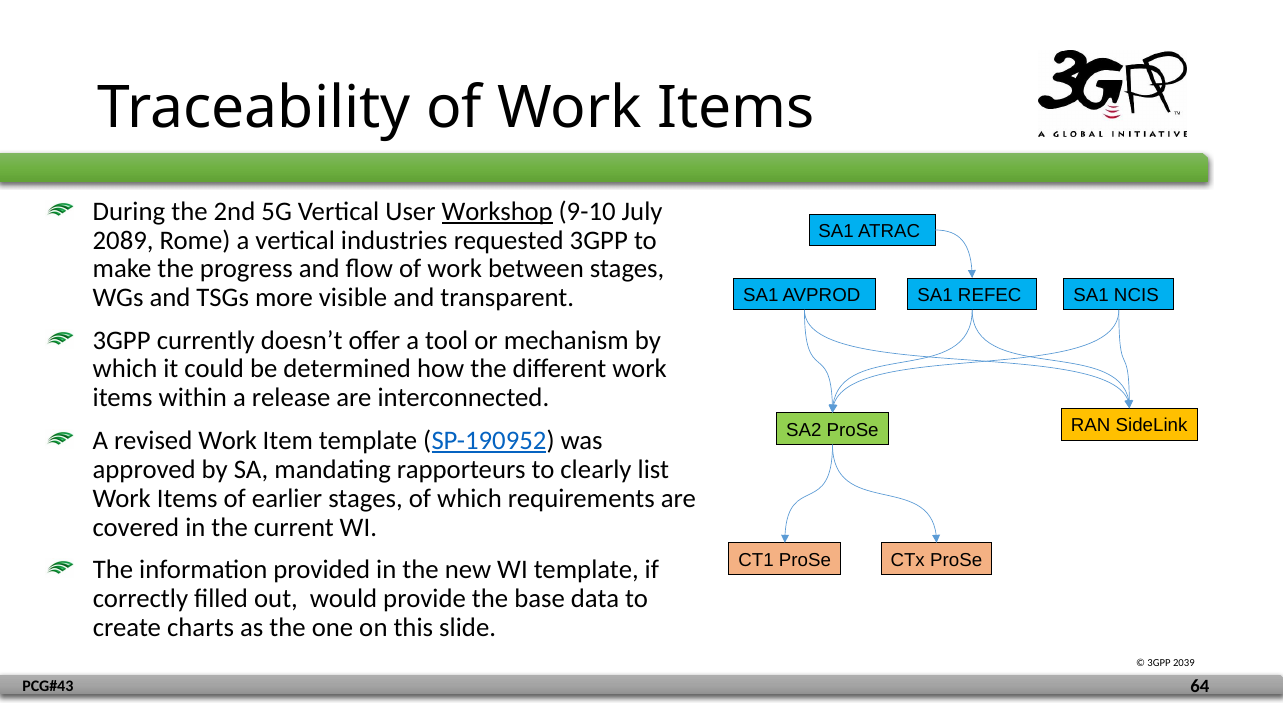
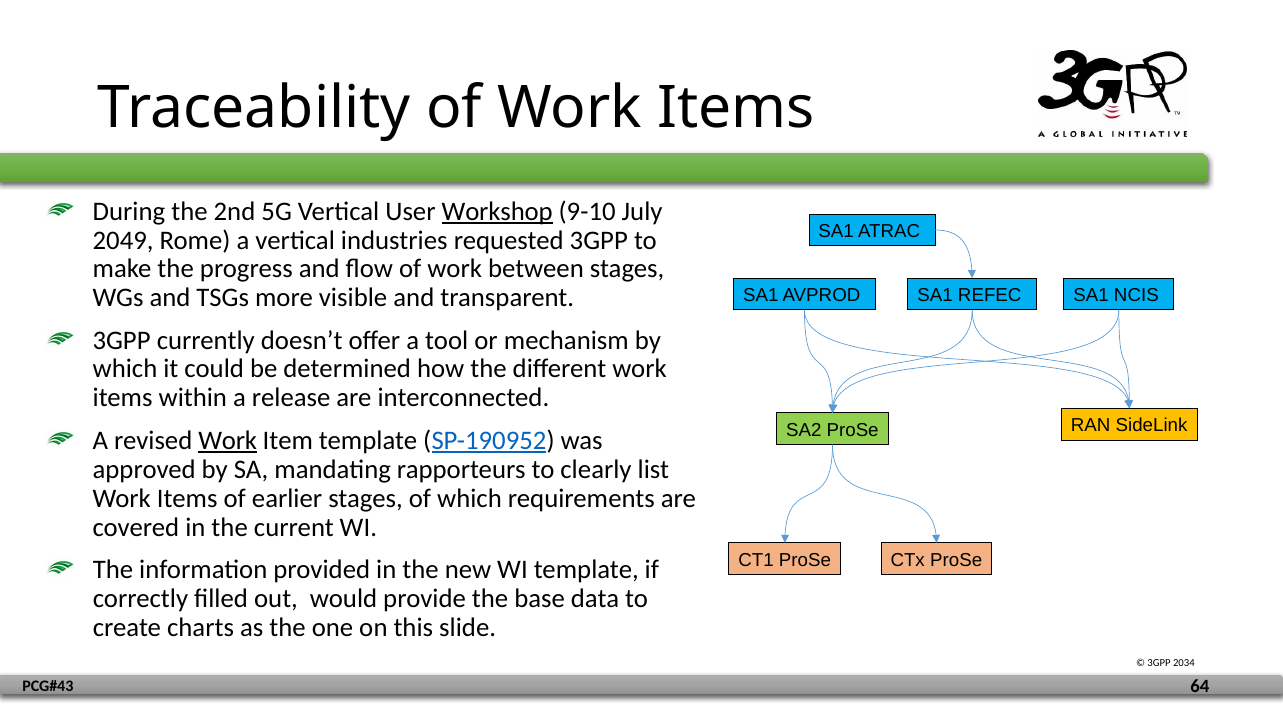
2089: 2089 -> 2049 (123, 240)
Work underline: none -> present (228, 440)
2039: 2039 -> 2034 (1184, 663)
